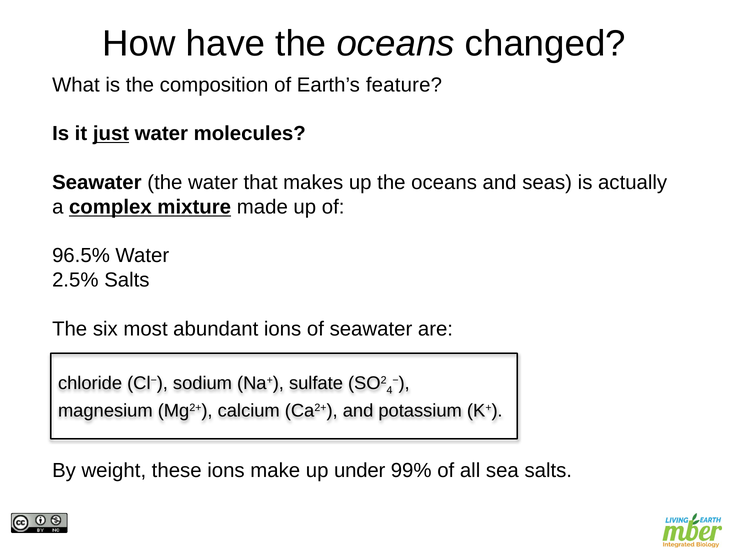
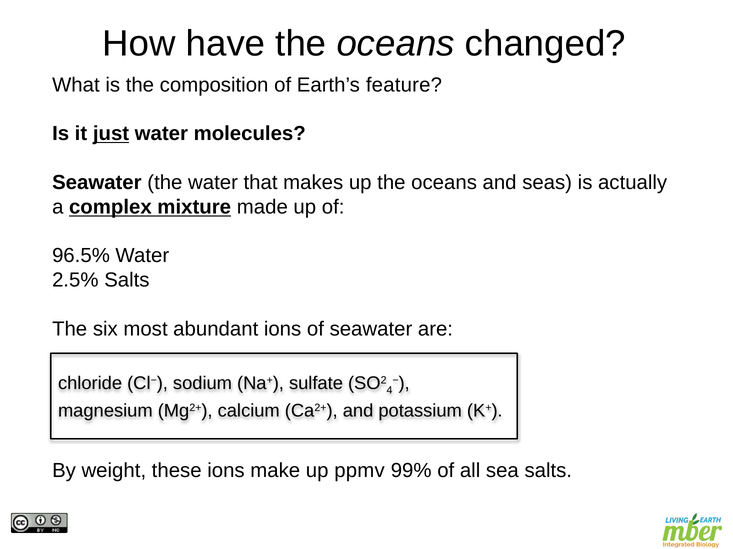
under: under -> ppmv (360, 471)
